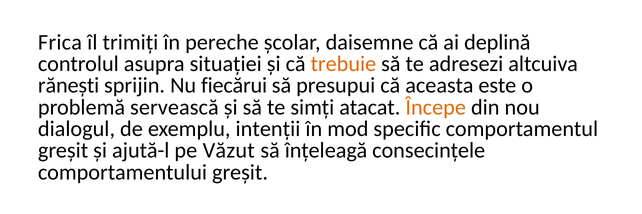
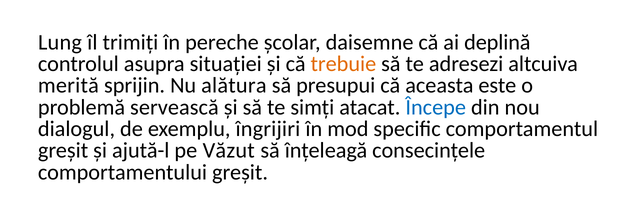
Frica: Frica -> Lung (60, 42)
rănești: rănești -> merită (68, 86)
fiecărui: fiecărui -> alătura (234, 86)
Începe colour: orange -> blue (436, 107)
intenții: intenții -> îngrijiri (268, 129)
